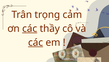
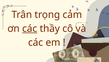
các underline: present -> none (36, 42)
